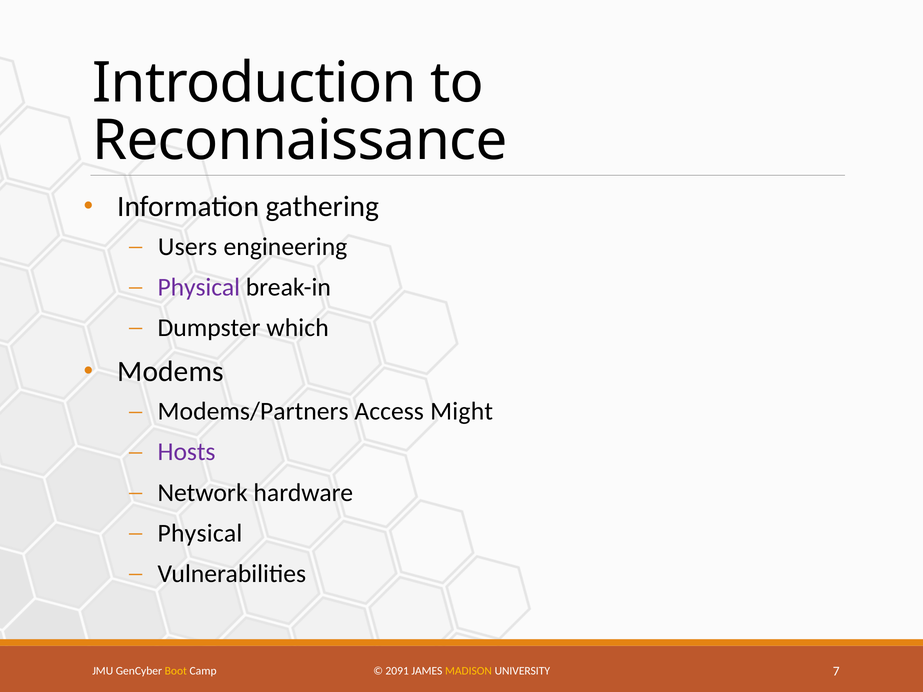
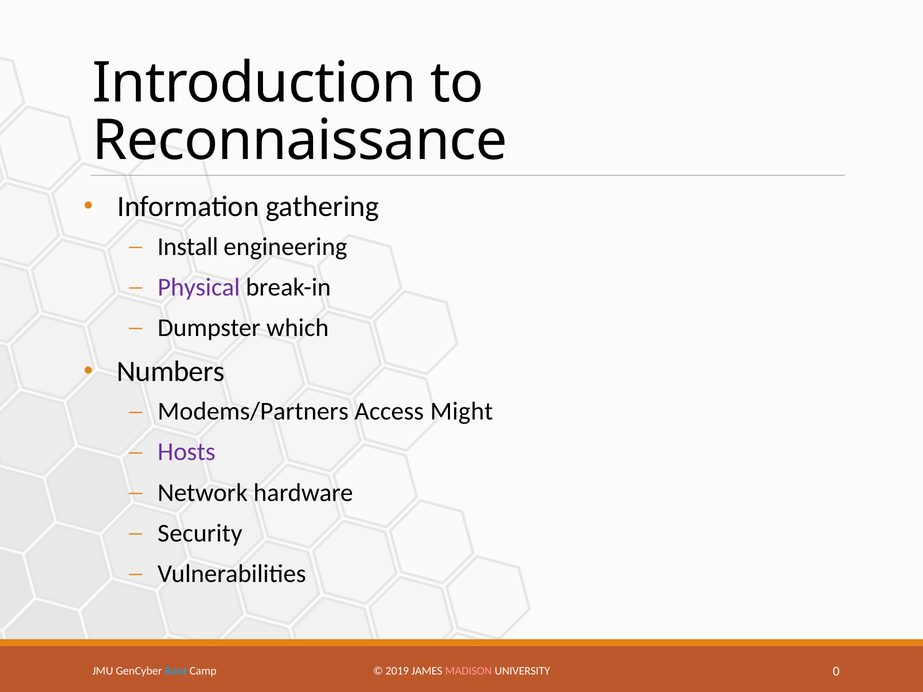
Users: Users -> Install (188, 247)
Modems: Modems -> Numbers (171, 372)
Physical: Physical -> Security (200, 533)
Boot colour: yellow -> light blue (176, 671)
2091: 2091 -> 2019 (397, 671)
MADISON colour: yellow -> pink (468, 671)
7: 7 -> 0 (836, 671)
